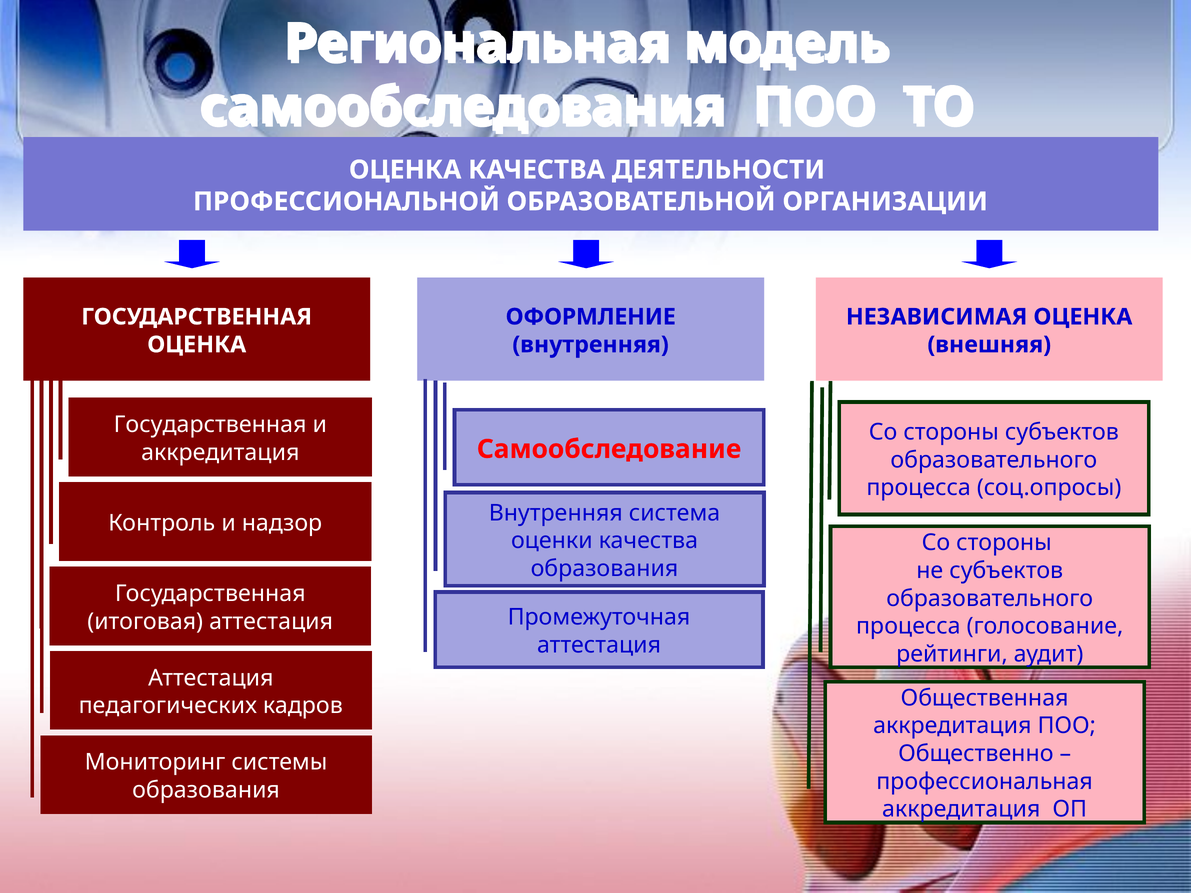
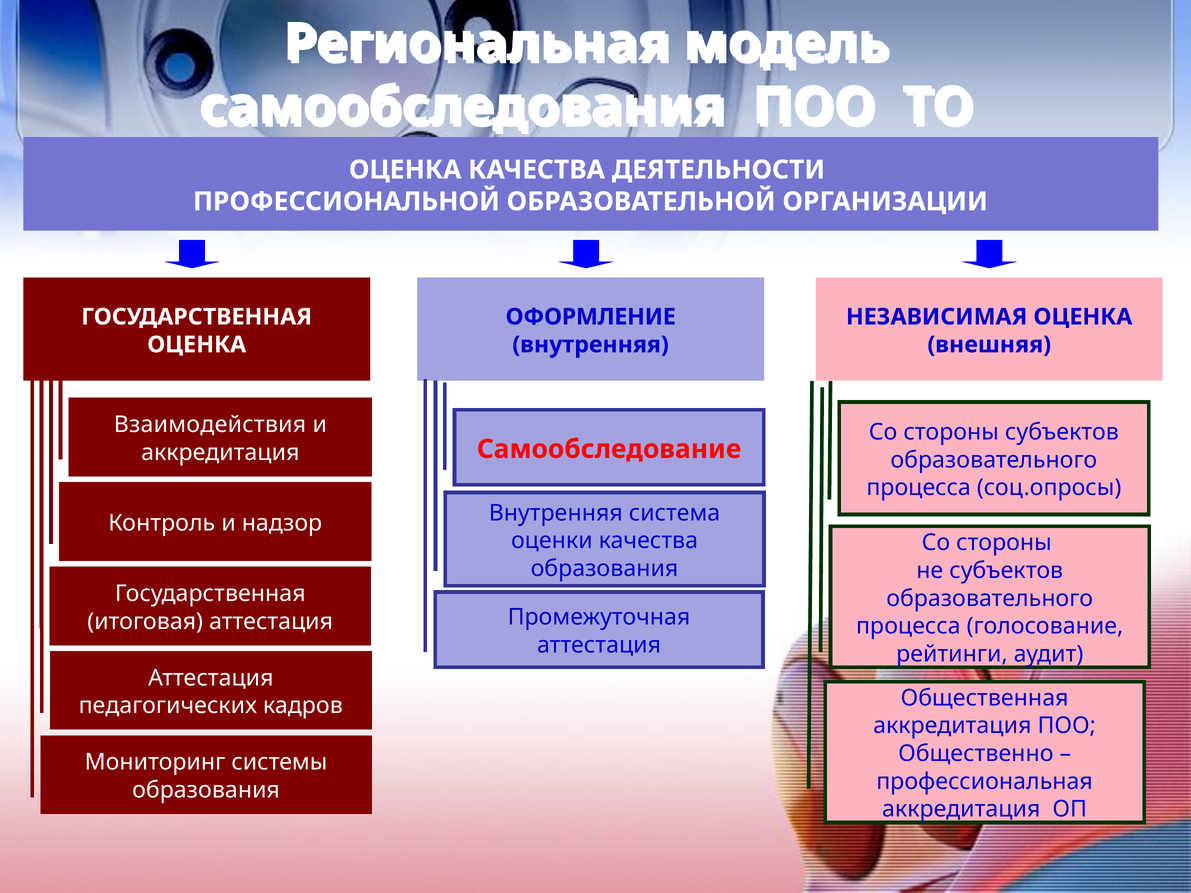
Государственная: Государственная -> Взаимодействия (210, 425)
